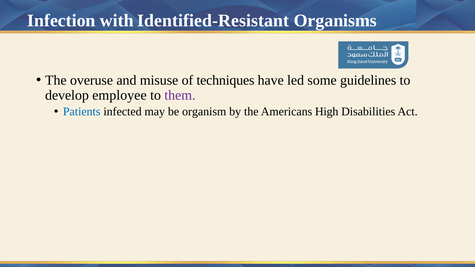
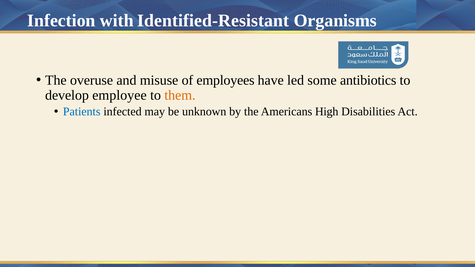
techniques: techniques -> employees (225, 80)
guidelines: guidelines -> antibiotics (368, 80)
them colour: purple -> orange (180, 95)
organism: organism -> unknown (204, 112)
